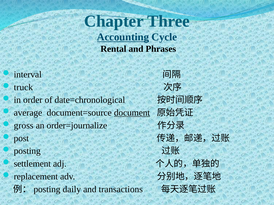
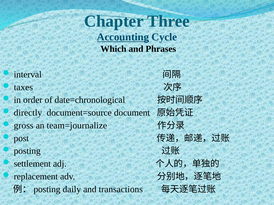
Rental: Rental -> Which (113, 49)
truck: truck -> taxes (23, 87)
average: average -> directly (28, 113)
document underline: present -> none (132, 113)
order=journalize: order=journalize -> team=journalize (77, 126)
